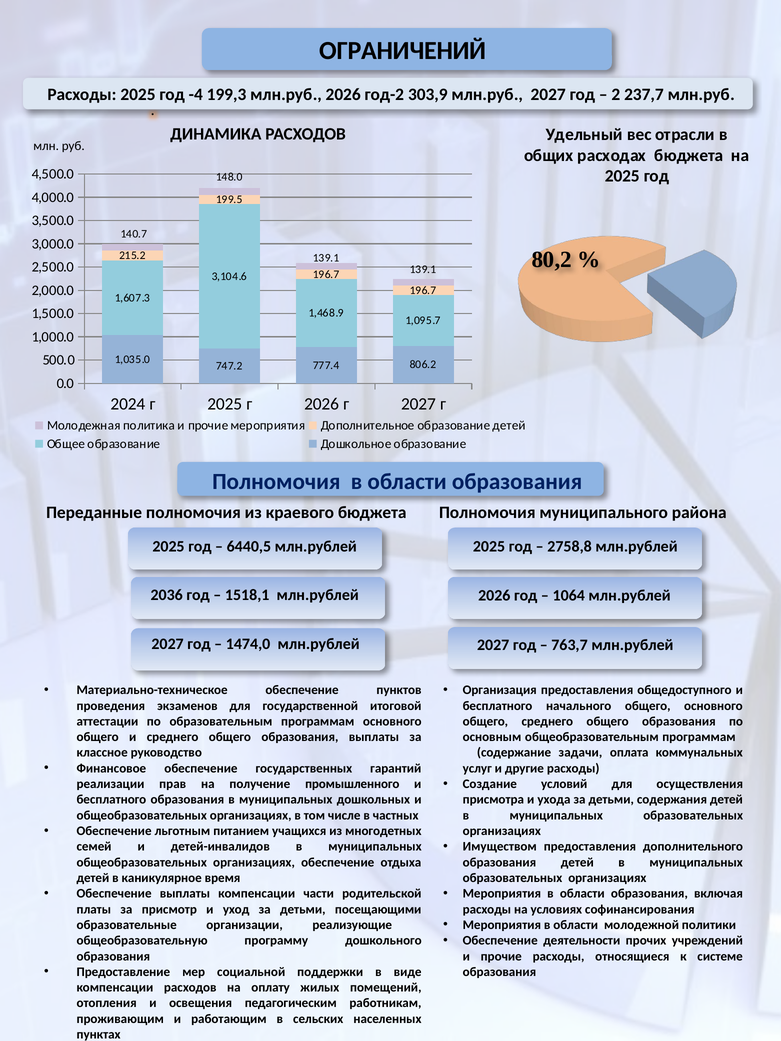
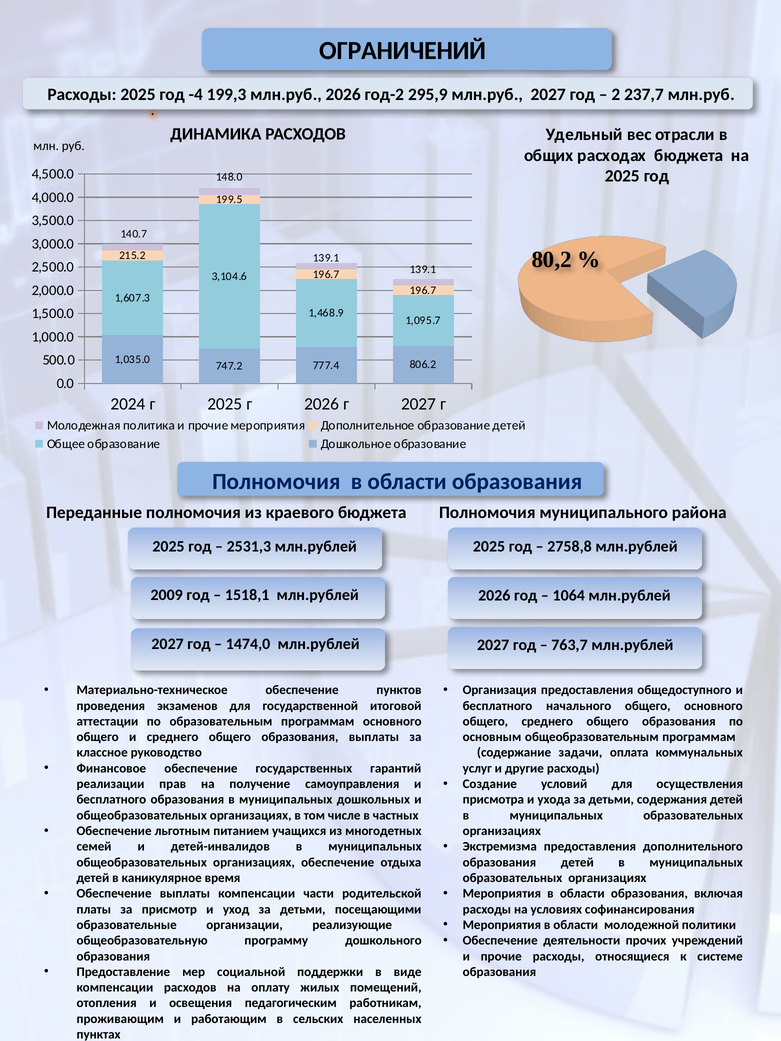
303,9: 303,9 -> 295,9 (428, 95)
6440,5: 6440,5 -> 2531,3 (249, 547)
2036: 2036 -> 2009 (167, 595)
промышленного: промышленного -> самоуправления (352, 784)
Имуществом: Имуществом -> Экстремизма (500, 847)
